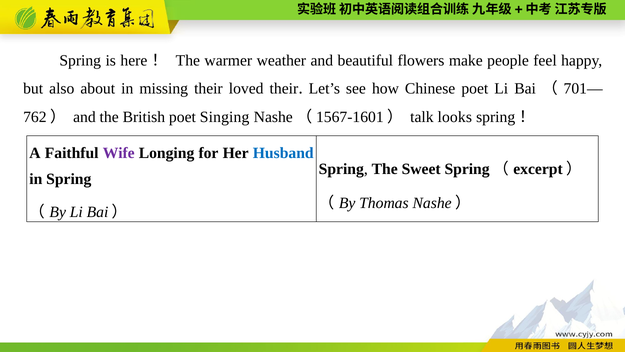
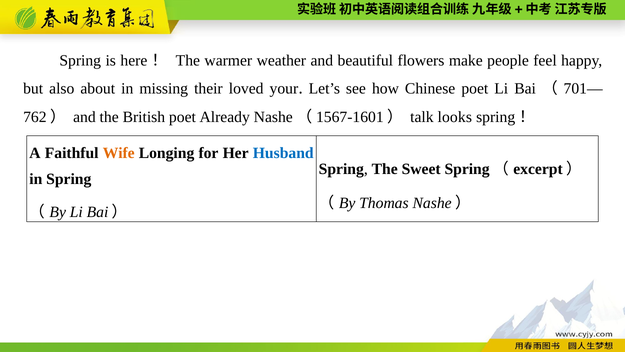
loved their: their -> your (284, 89)
Singing: Singing -> Already (225, 117)
Wife colour: purple -> orange (119, 153)
